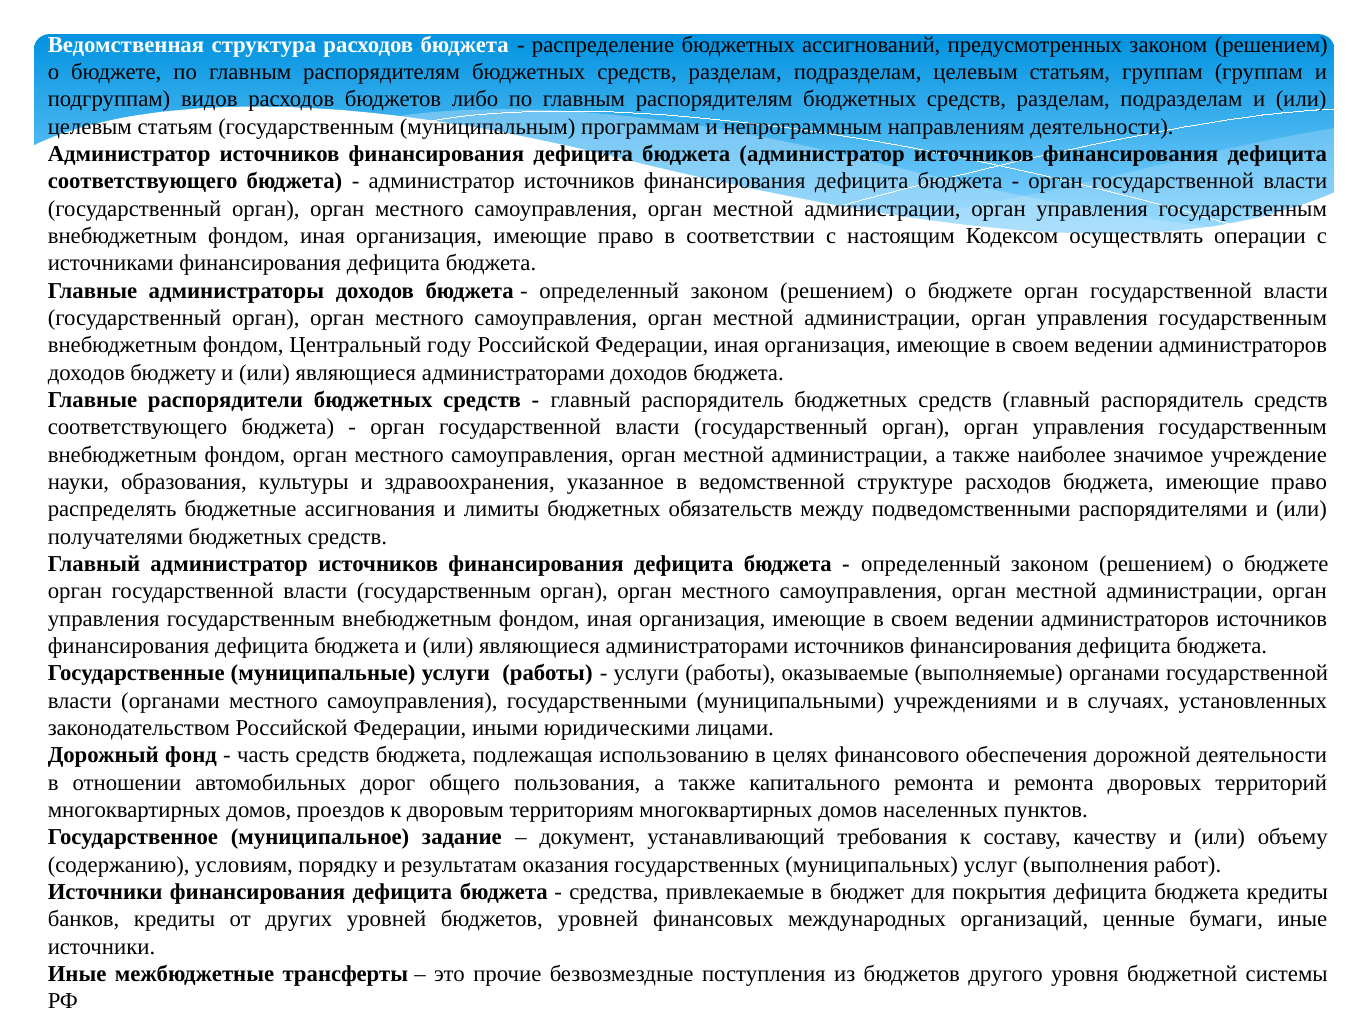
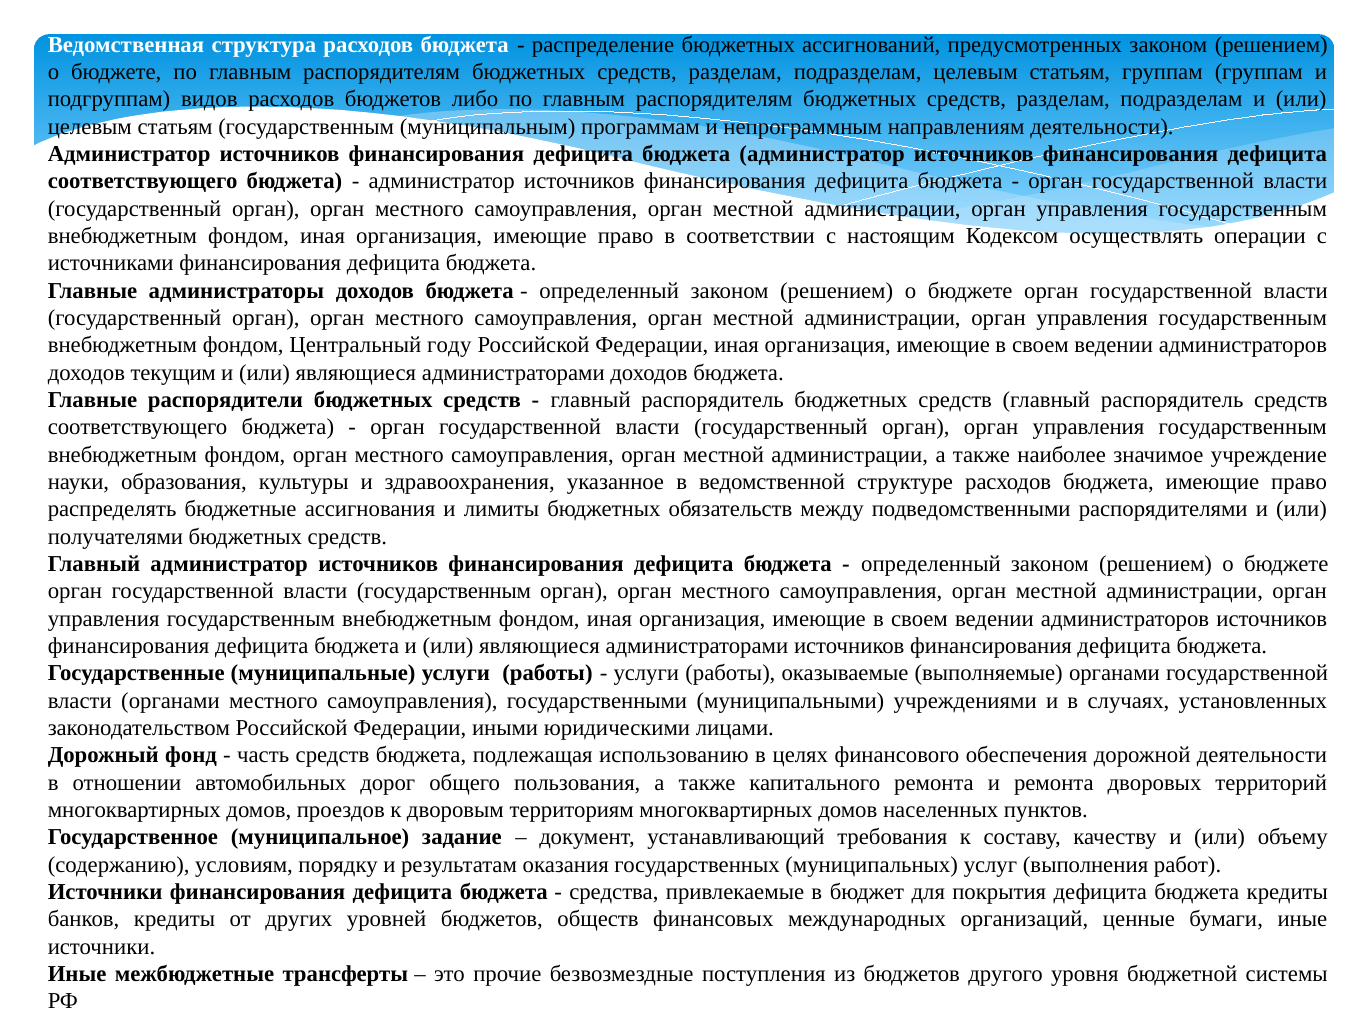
бюджету: бюджету -> текущим (173, 373)
бюджетов уровней: уровней -> обществ (598, 920)
